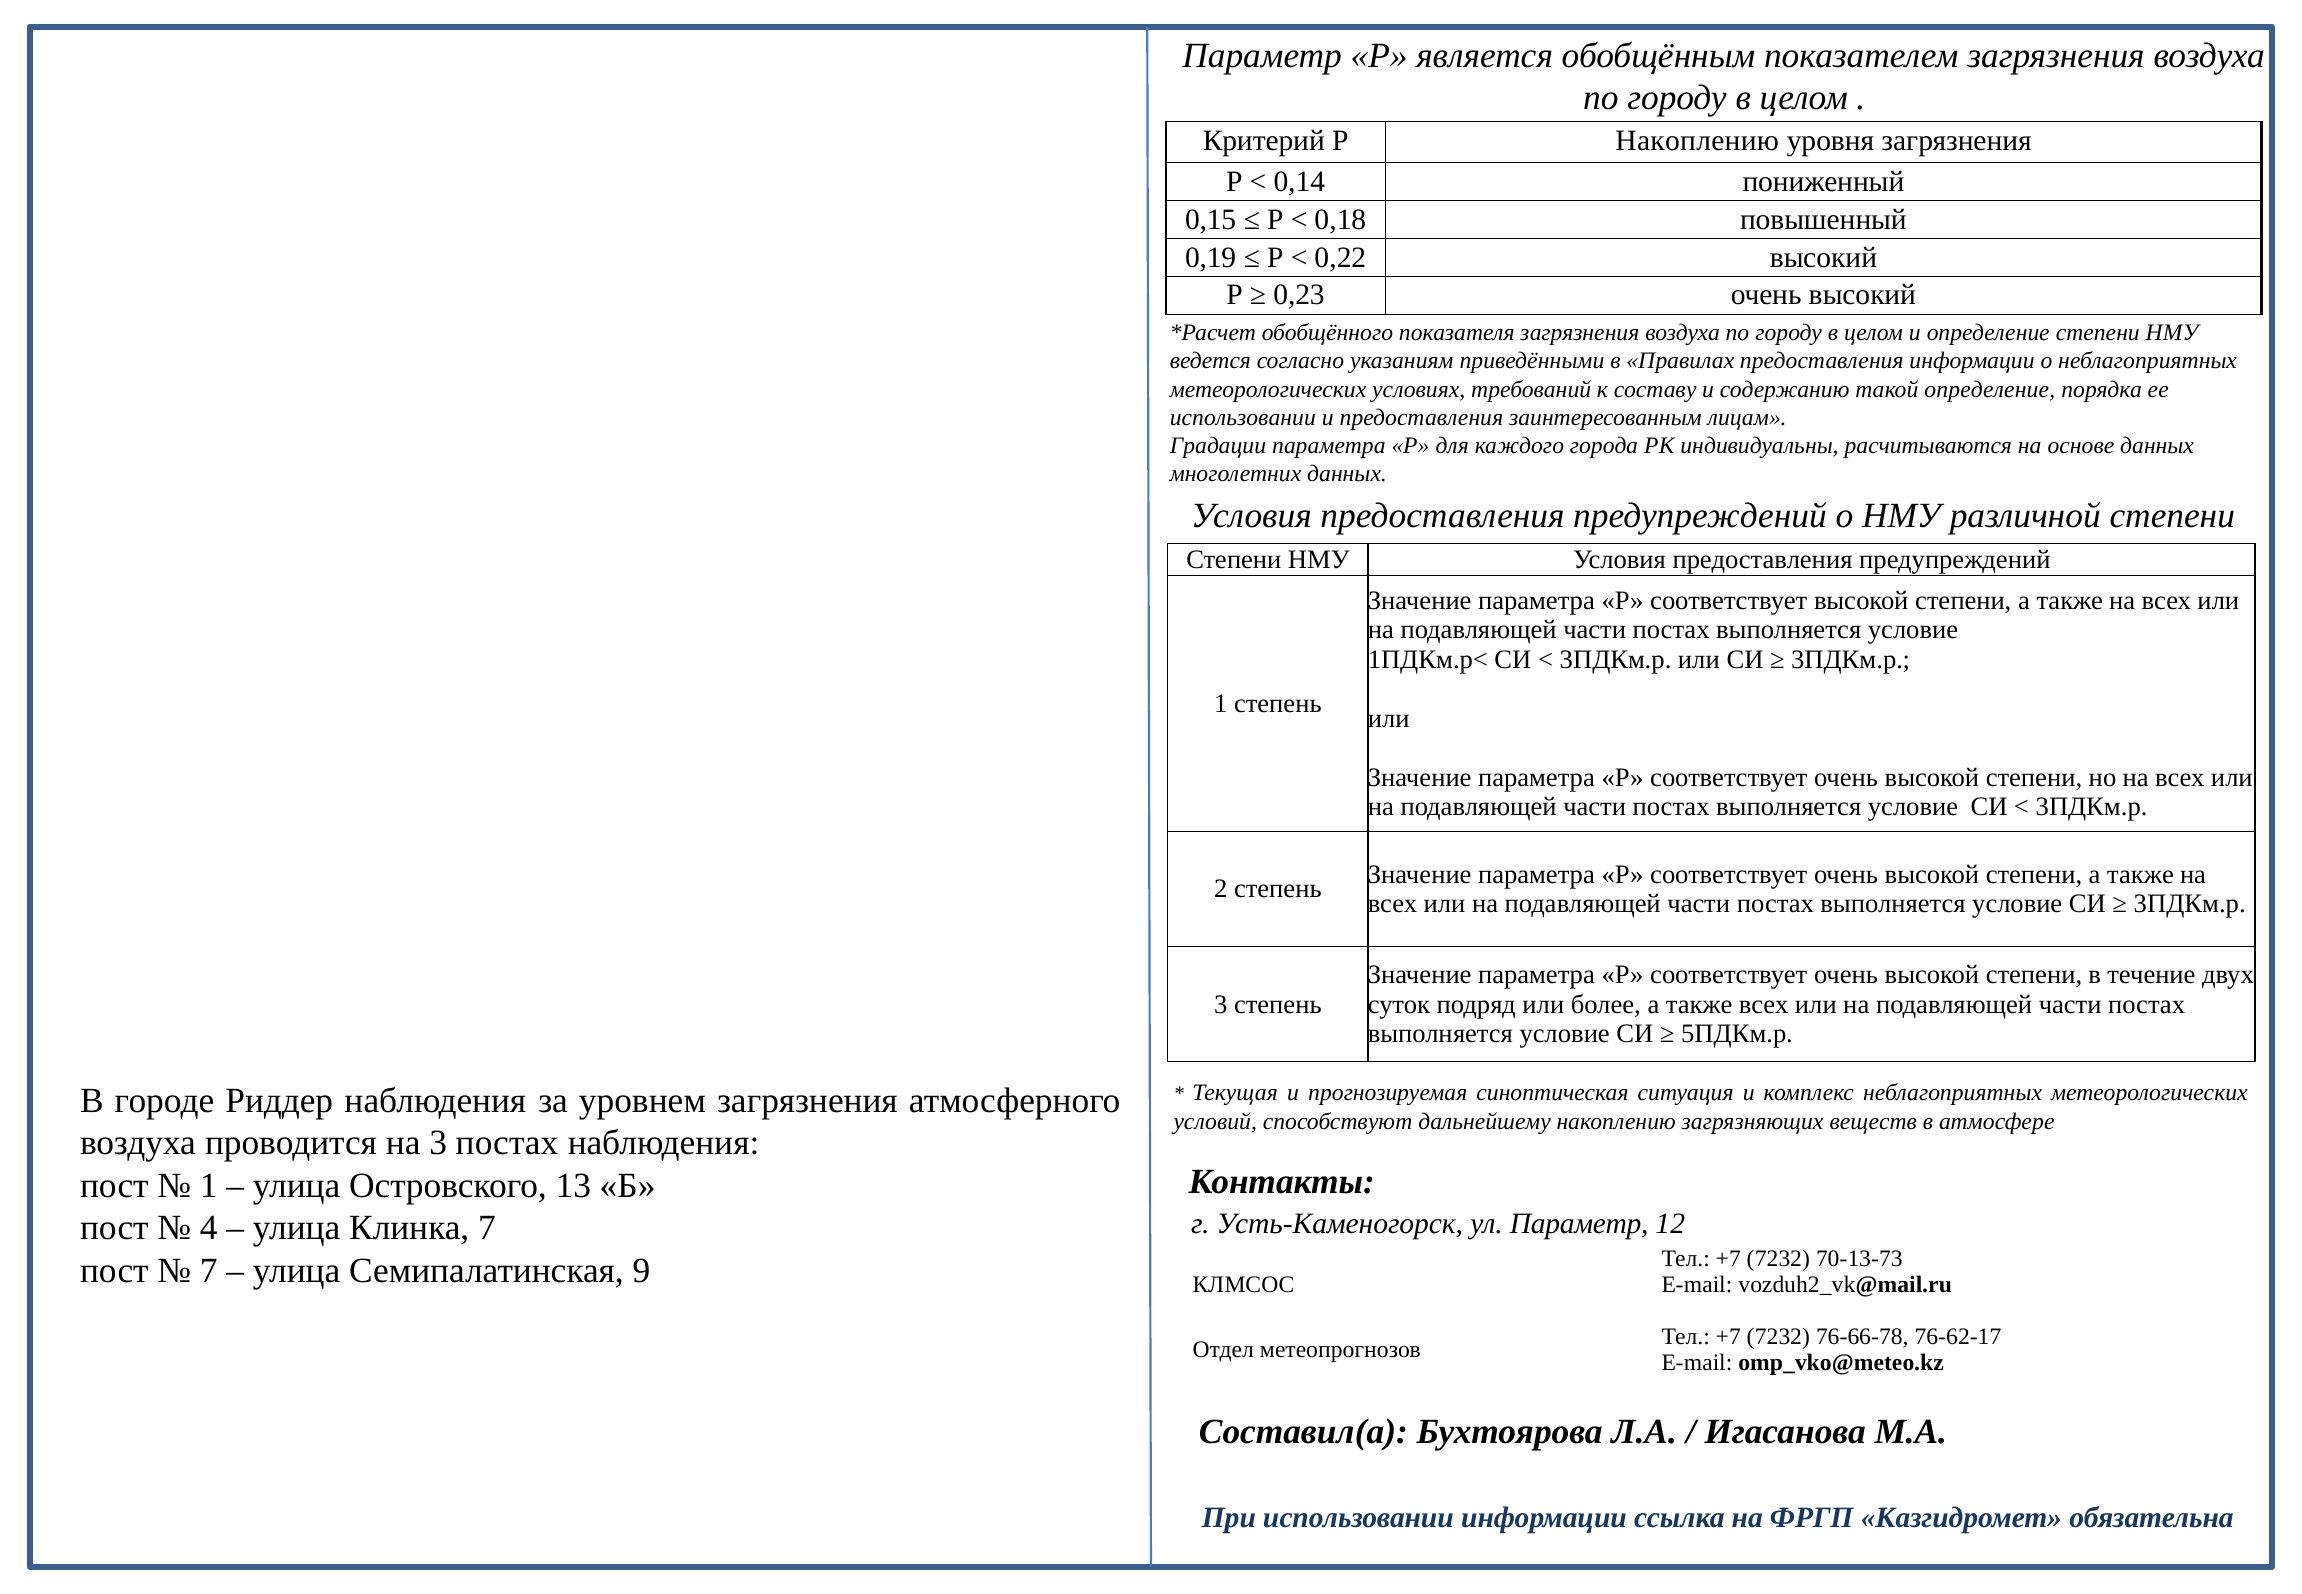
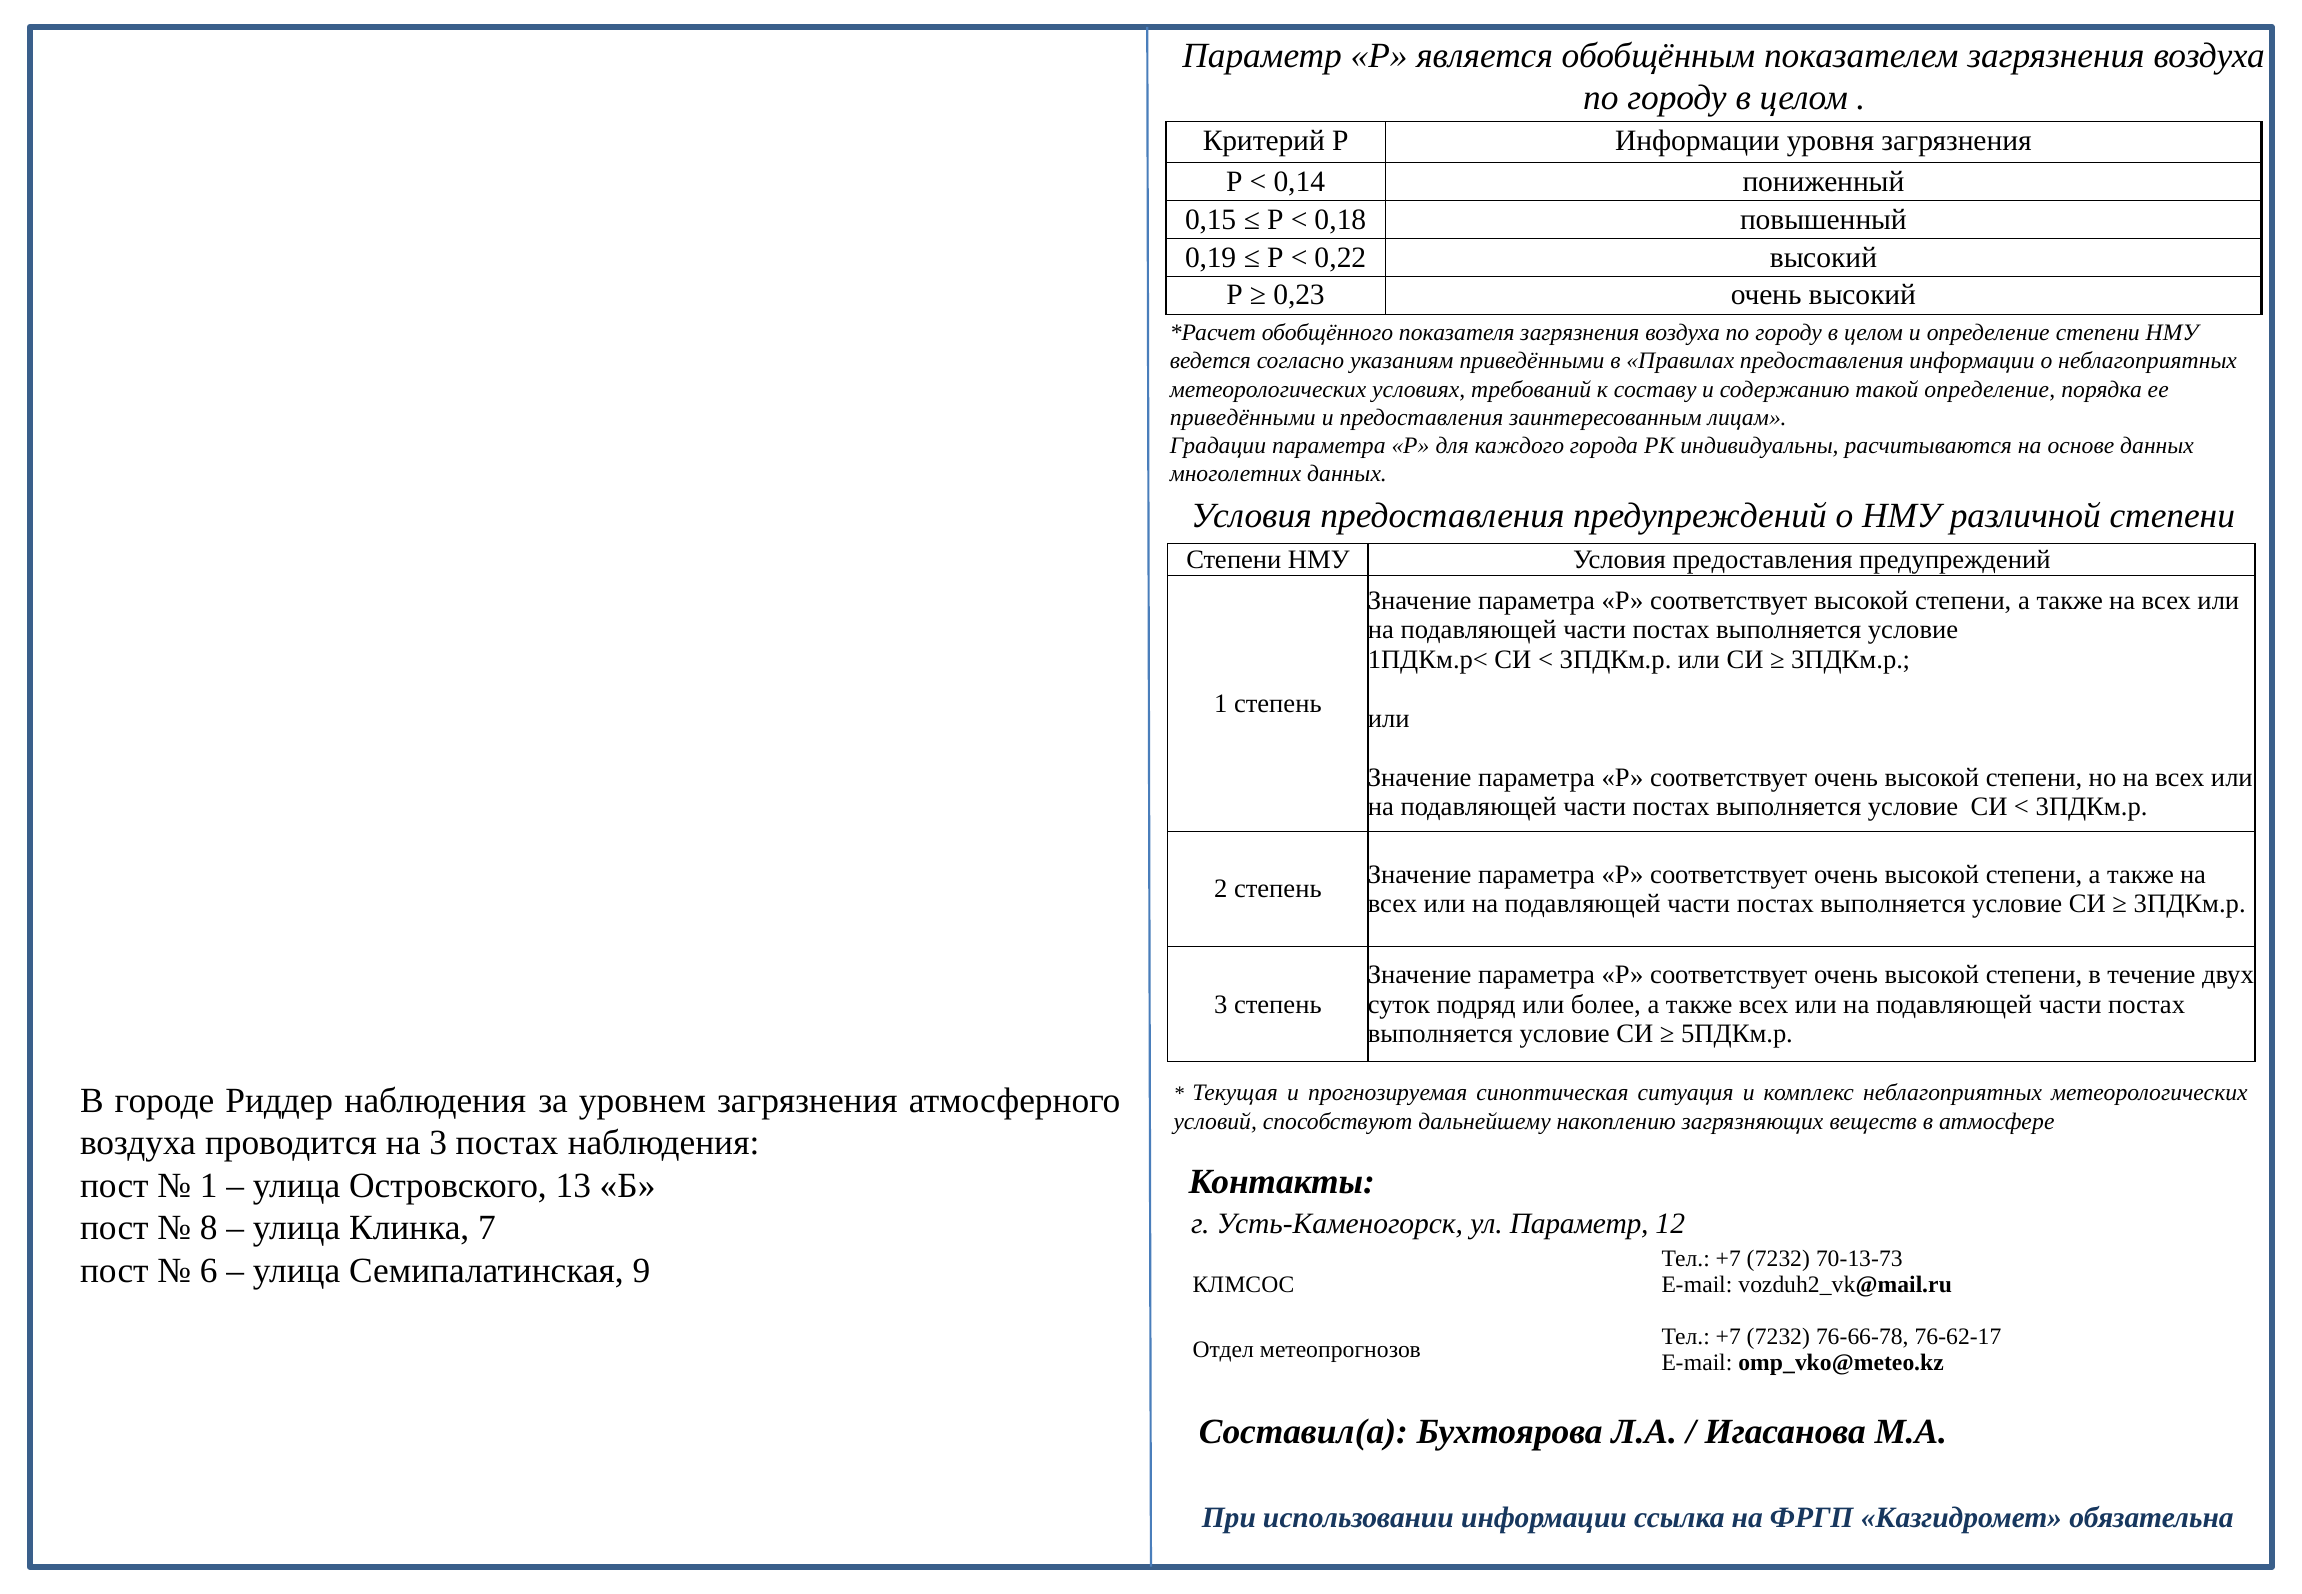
Р Накоплению: Накоплению -> Информации (1697, 140)
использовании: использовании -> приведёнными (1243, 418)
4: 4 -> 8 (209, 1228)
7: 7 -> 6 (209, 1270)
